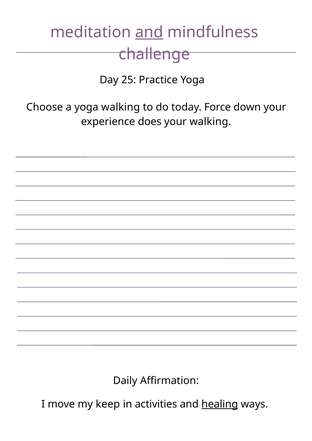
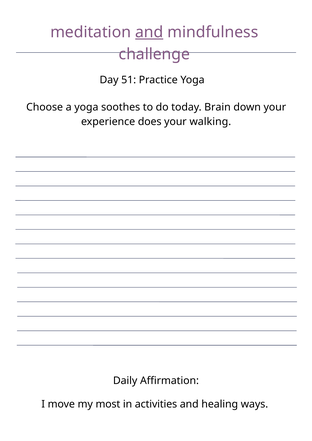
25: 25 -> 51 (129, 80)
yoga walking: walking -> soothes (121, 107)
Force: Force -> Brain (217, 107)
keep: keep -> most (108, 405)
healing underline: present -> none (220, 405)
